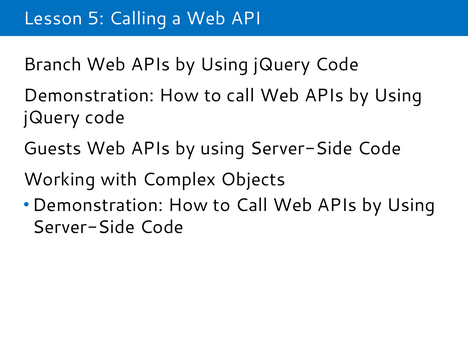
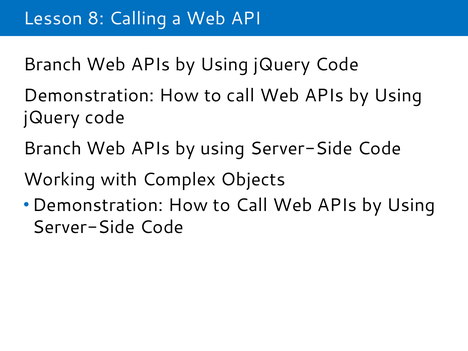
5: 5 -> 8 (96, 18)
Guests: Guests -> Branch (52, 148)
